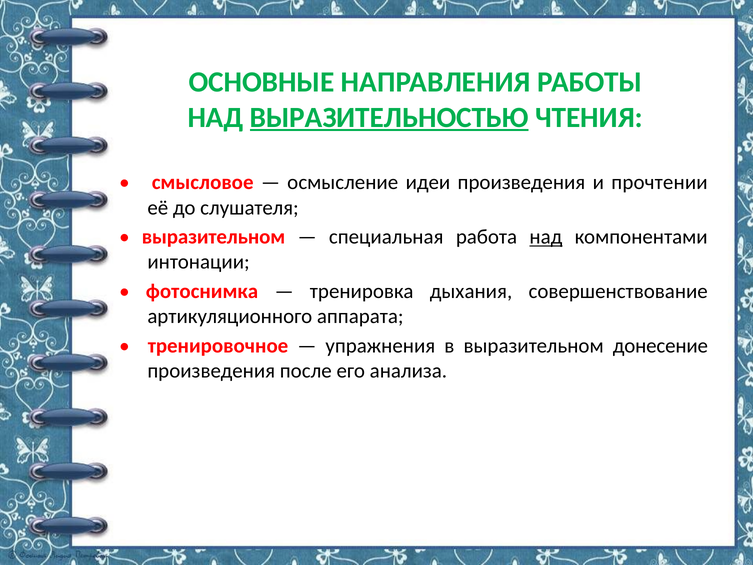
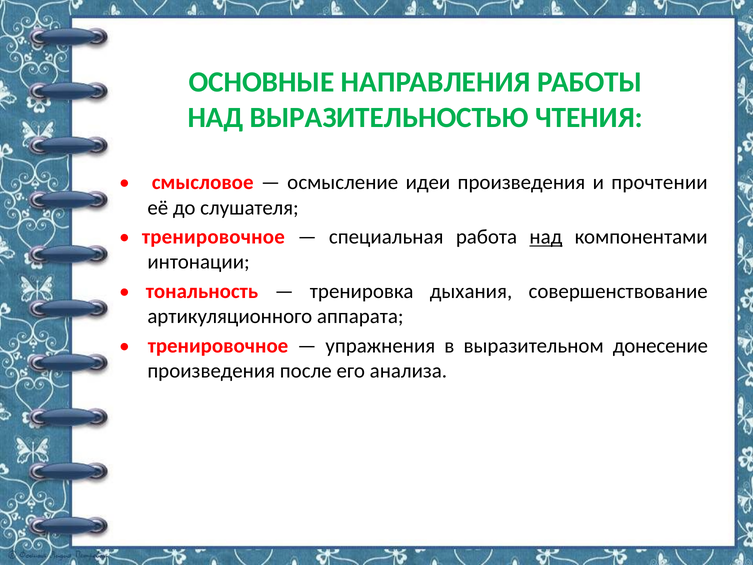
ВЫРАЗИТЕЛЬНОСТЬЮ underline: present -> none (389, 117)
выразительном: выразительном -> тренировочное (213, 237)
фотоснимка: фотоснимка -> тональность (202, 291)
